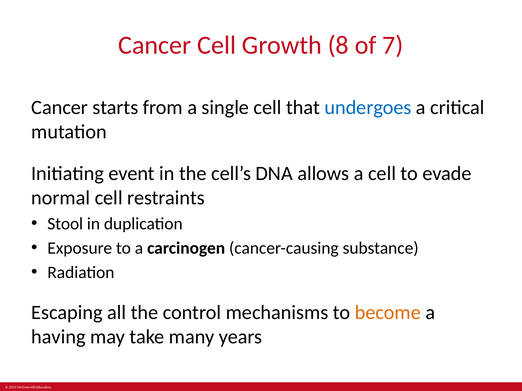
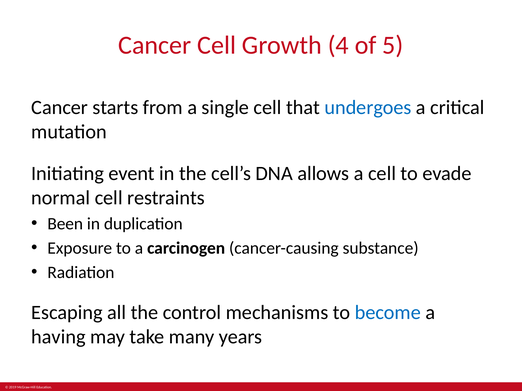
8: 8 -> 4 (338, 45)
7: 7 -> 5 (393, 45)
Stool: Stool -> Been (65, 224)
become colour: orange -> blue (388, 313)
